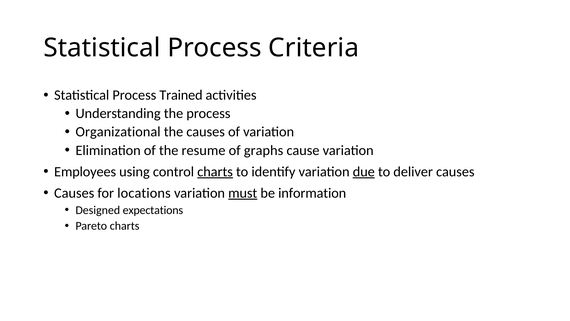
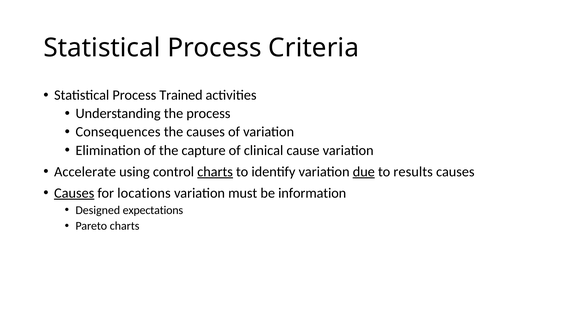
Organizational: Organizational -> Consequences (118, 132)
resume: resume -> capture (204, 150)
graphs: graphs -> clinical (264, 150)
Employees: Employees -> Accelerate (85, 171)
deliver: deliver -> results (413, 171)
Causes underline: none -> present (74, 193)
must underline: present -> none (243, 193)
